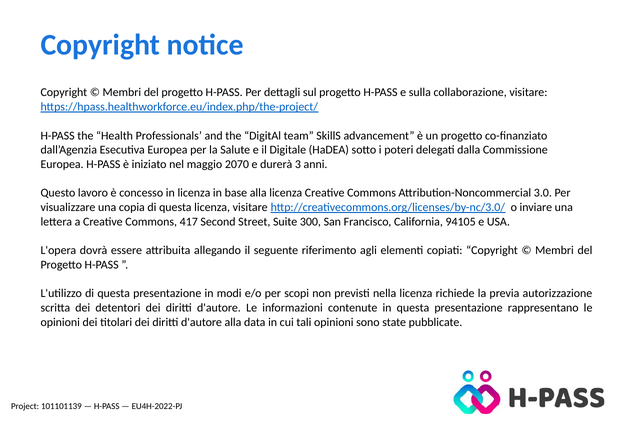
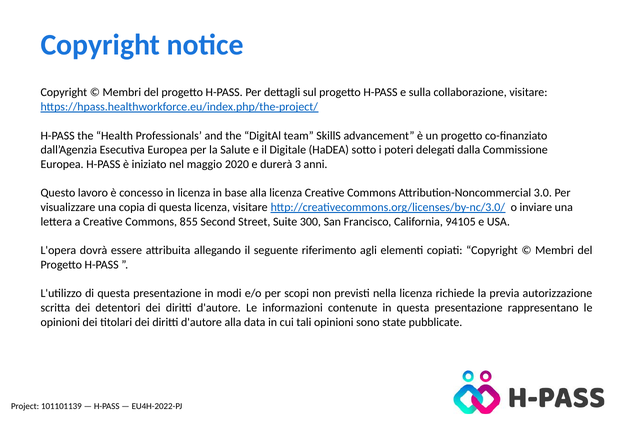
2070: 2070 -> 2020 (237, 164)
417: 417 -> 855 (189, 222)
